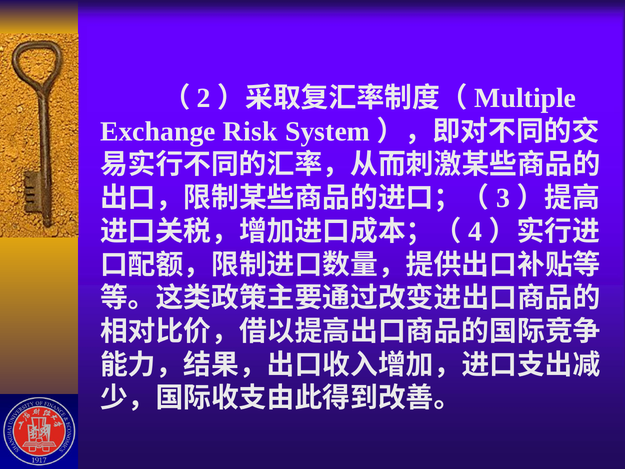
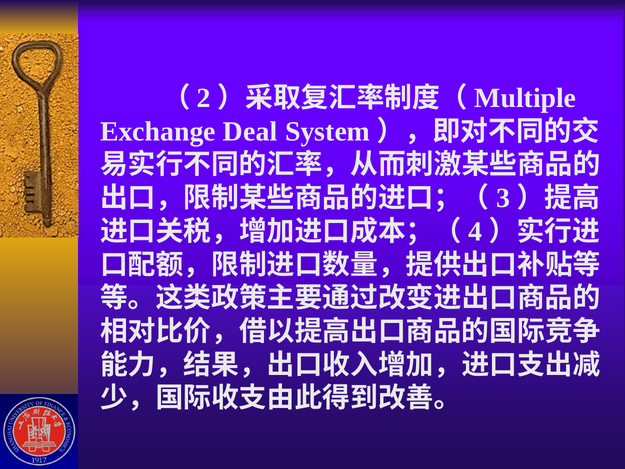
Risk: Risk -> Deal (250, 131)
